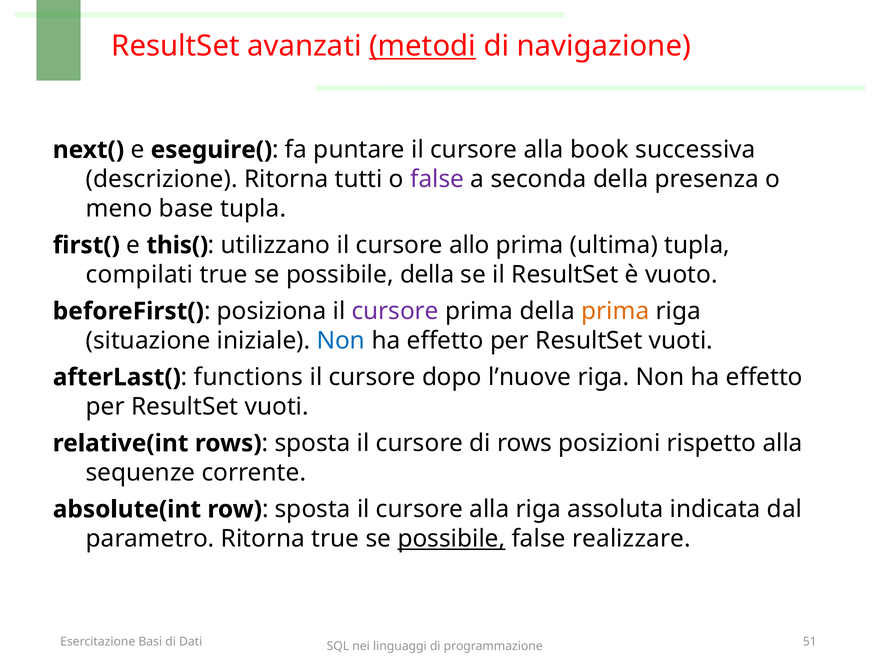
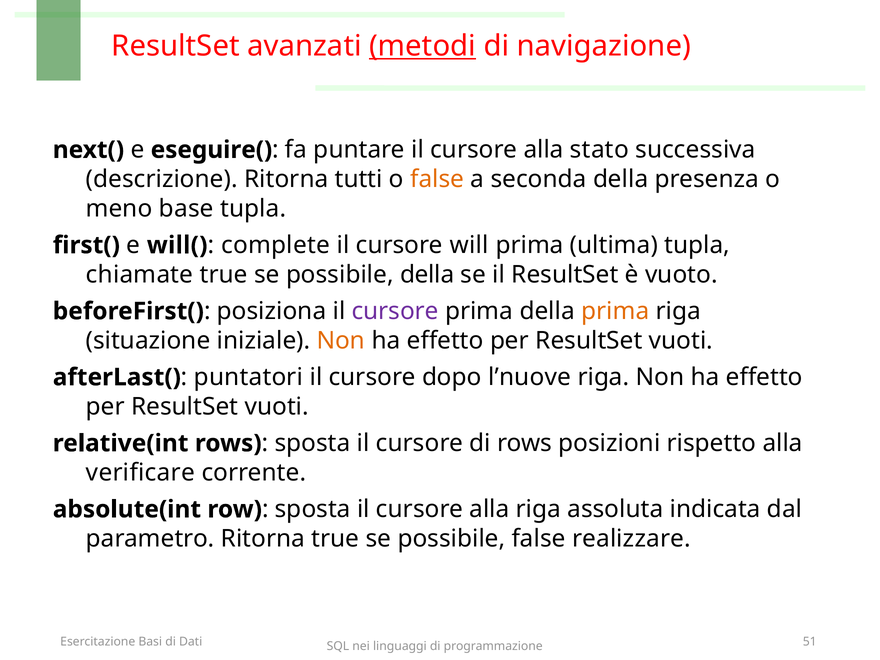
book: book -> stato (599, 150)
false colour: purple -> orange (437, 179)
this(: this( -> will( (177, 245)
utilizzano: utilizzano -> complete (275, 245)
allo: allo -> will (469, 245)
compilati: compilati -> chiamate (140, 275)
Non colour: blue -> orange (341, 341)
functions: functions -> puntatori (248, 377)
sequenze: sequenze -> verificare (140, 473)
possibile underline: present -> none (451, 539)
